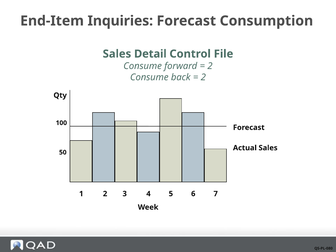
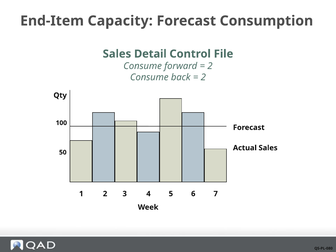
Inquiries: Inquiries -> Capacity (120, 21)
